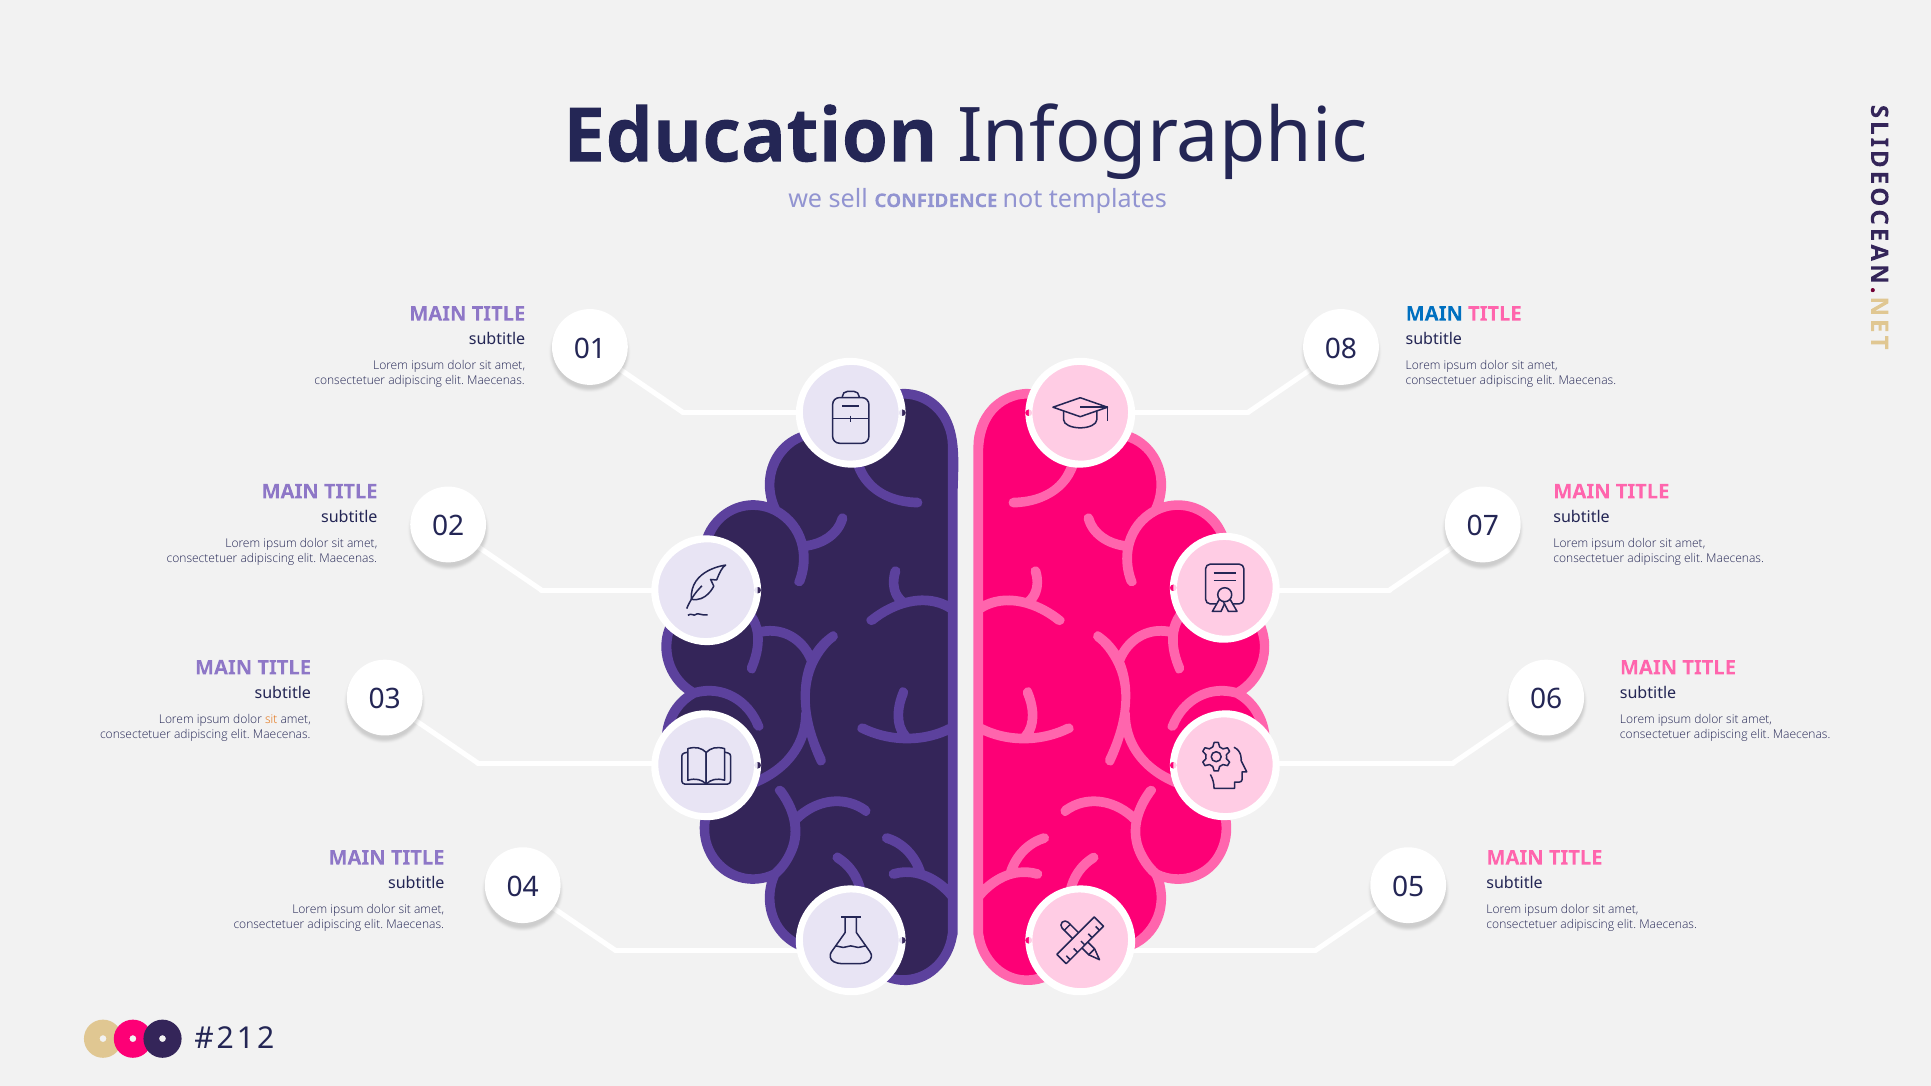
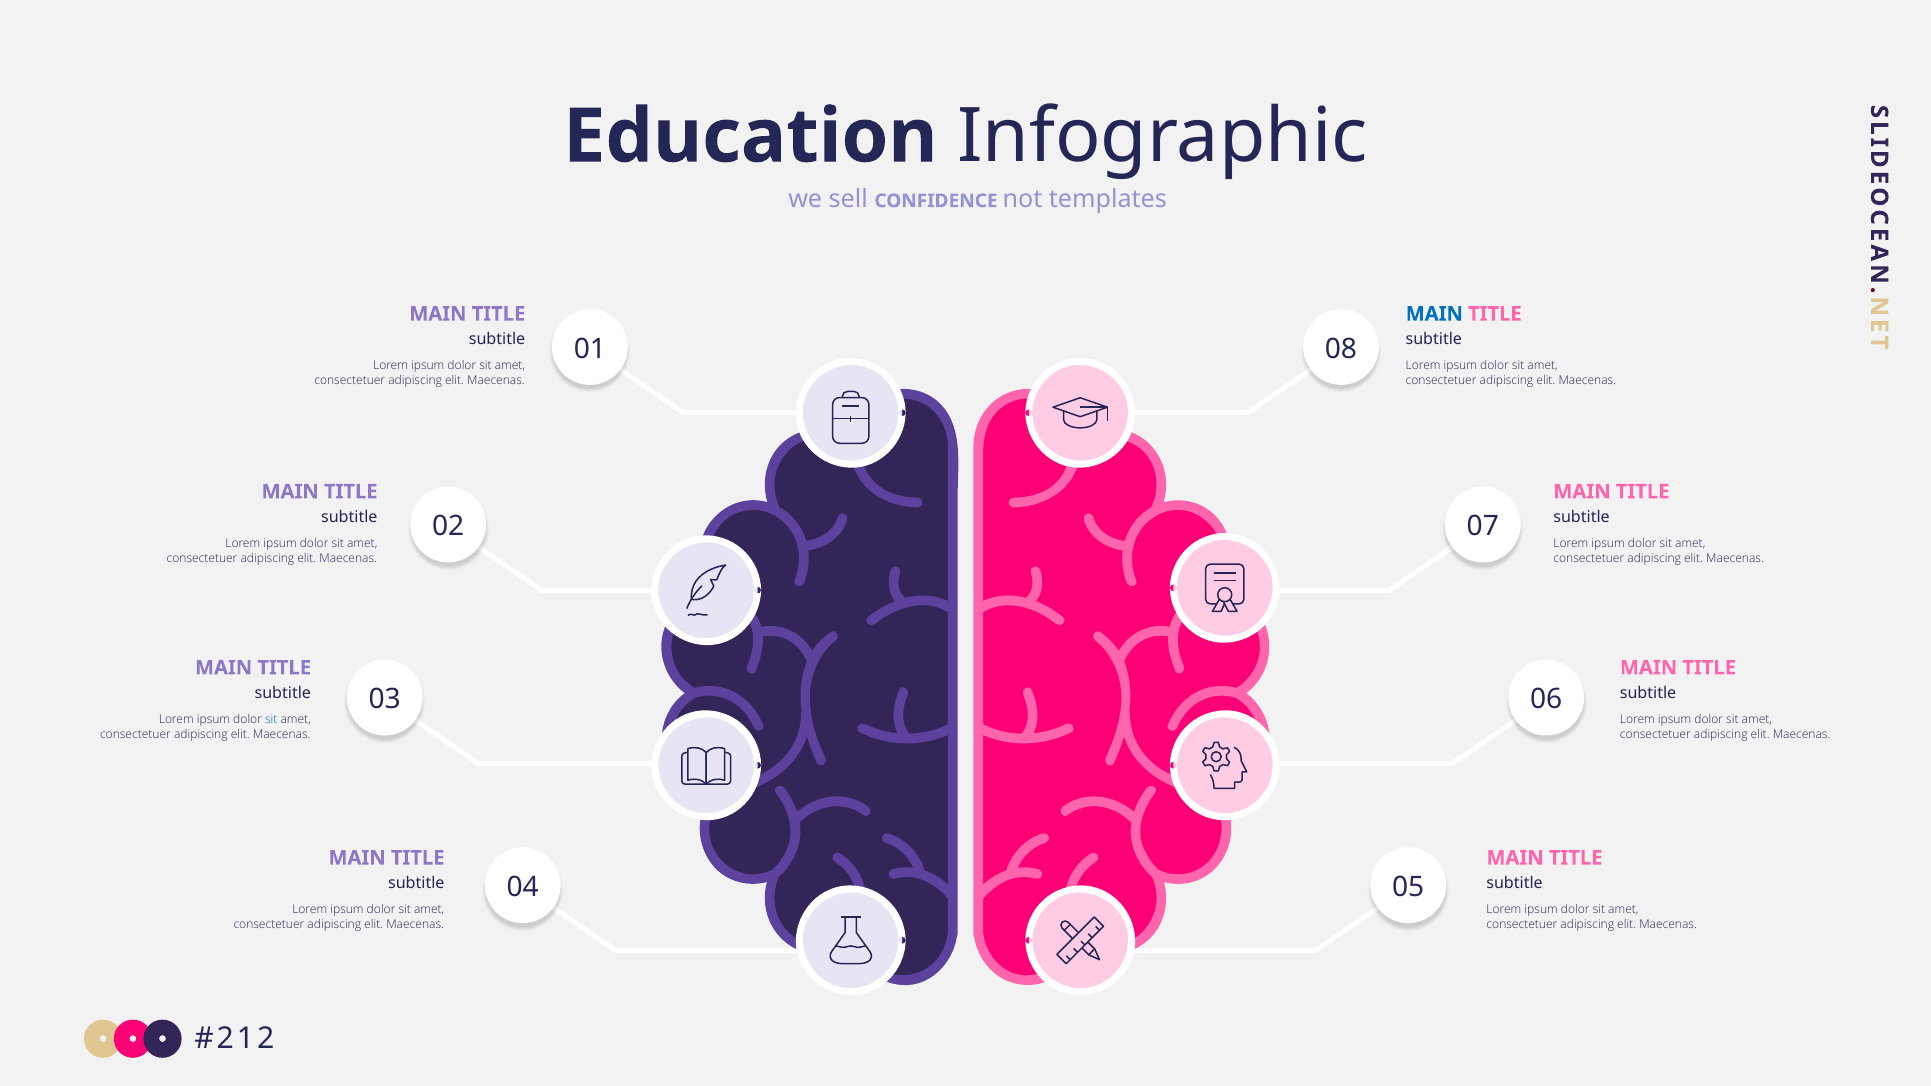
sit colour: orange -> blue (271, 720)
